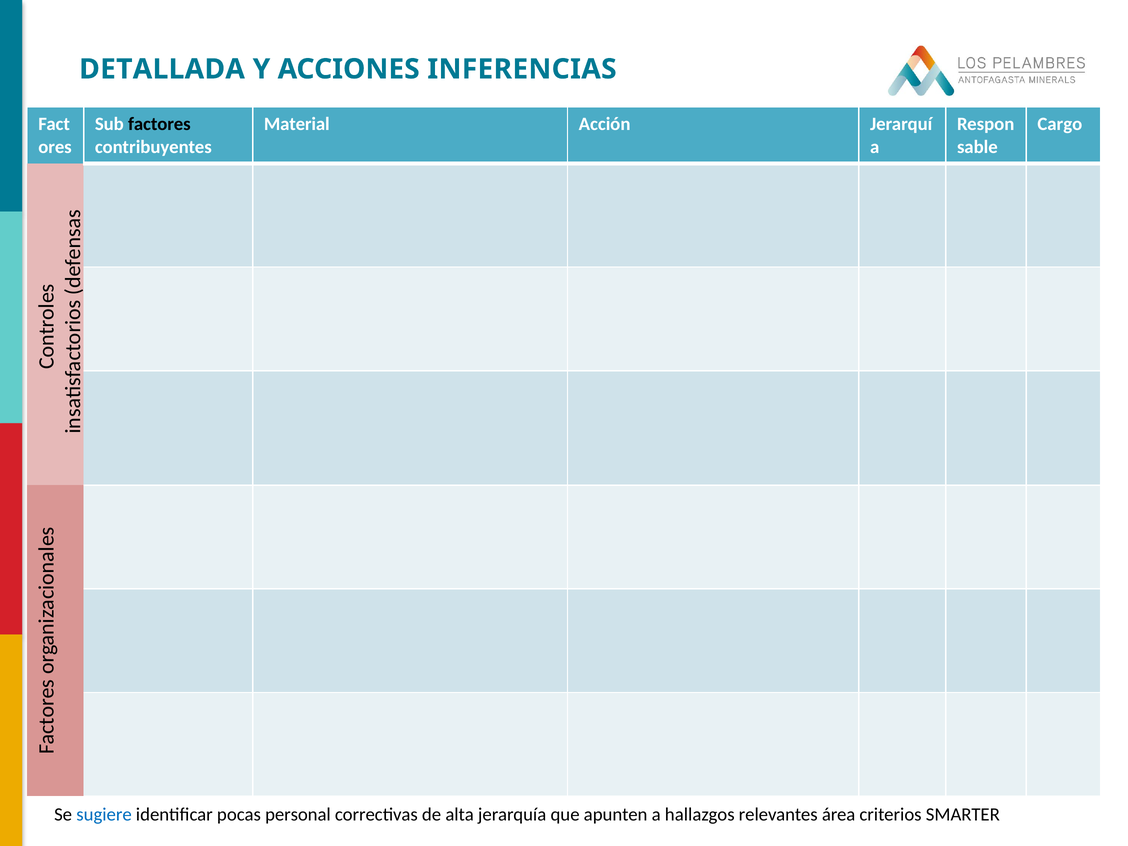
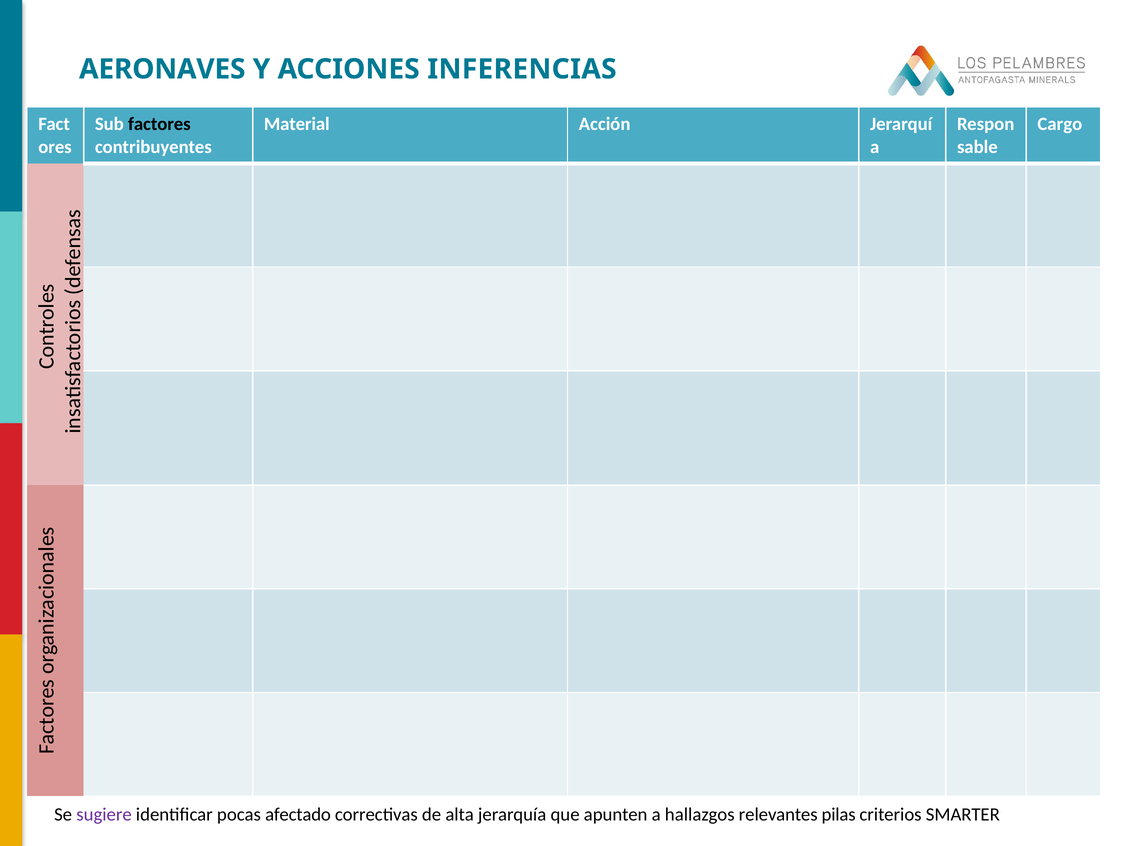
DETALLADA: DETALLADA -> AERONAVES (162, 69)
sugiere colour: blue -> purple (104, 815)
personal: personal -> afectado (298, 815)
área: área -> pilas (839, 815)
